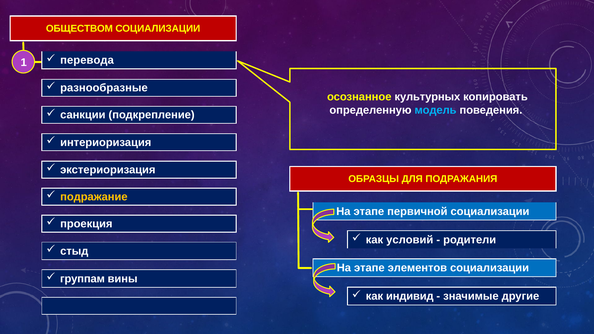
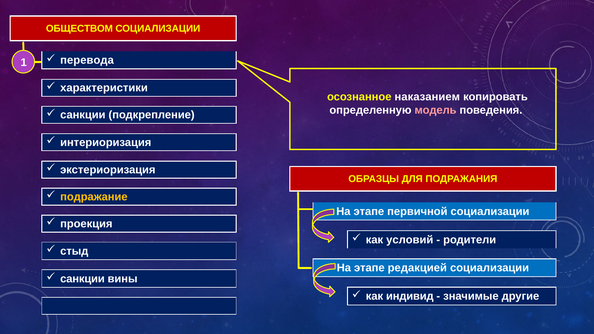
разнообразные: разнообразные -> характеристики (104, 88)
культурных: культурных -> наказанием (427, 97)
модель colour: light blue -> pink (436, 110)
элементов: элементов -> редакцией (417, 268)
группам: группам -> санкции (82, 279)
